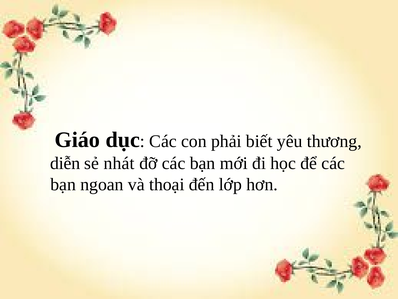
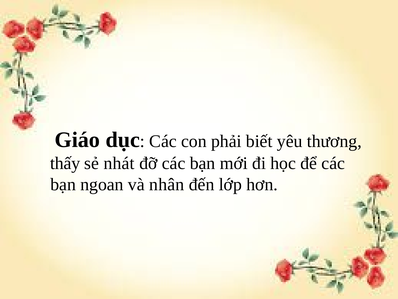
diễn: diễn -> thấy (65, 163)
thoại: thoại -> nhân (167, 184)
